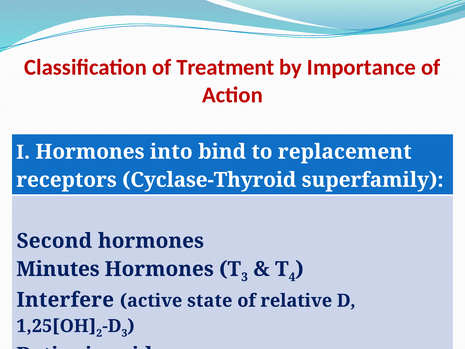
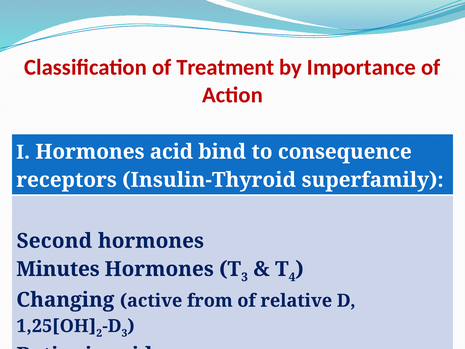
Hormones into: into -> acid (171, 152)
replacement: replacement -> consequence (345, 152)
Cyclase-Thyroid: Cyclase-Thyroid -> Insulin-Thyroid (209, 180)
Interfere: Interfere -> Changing (65, 300)
state: state -> from (210, 301)
